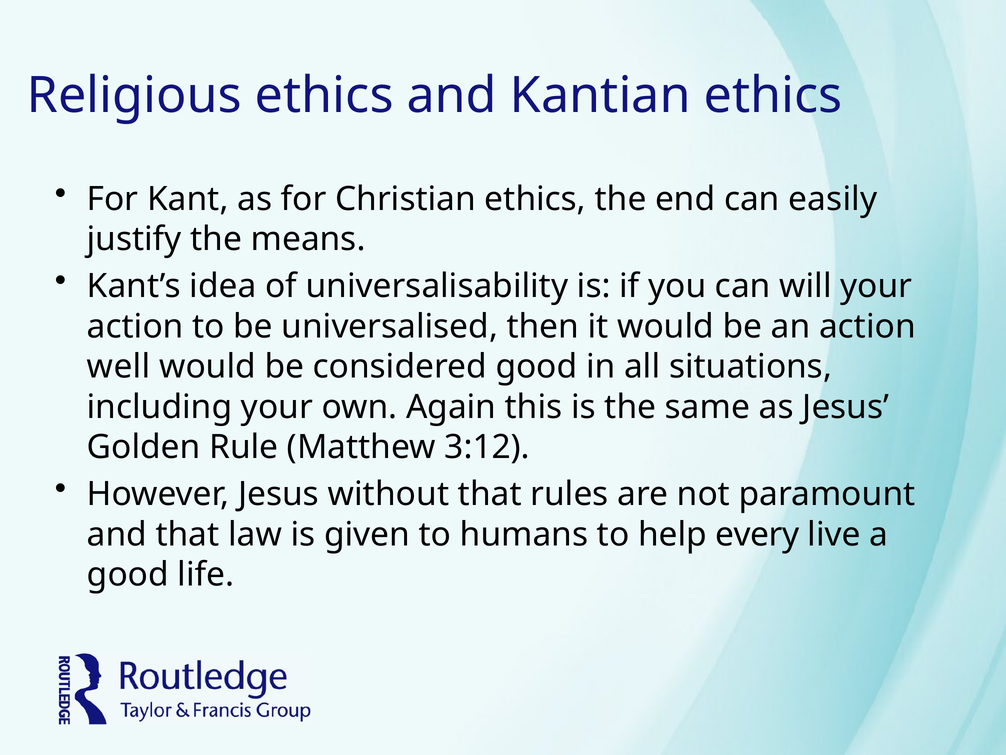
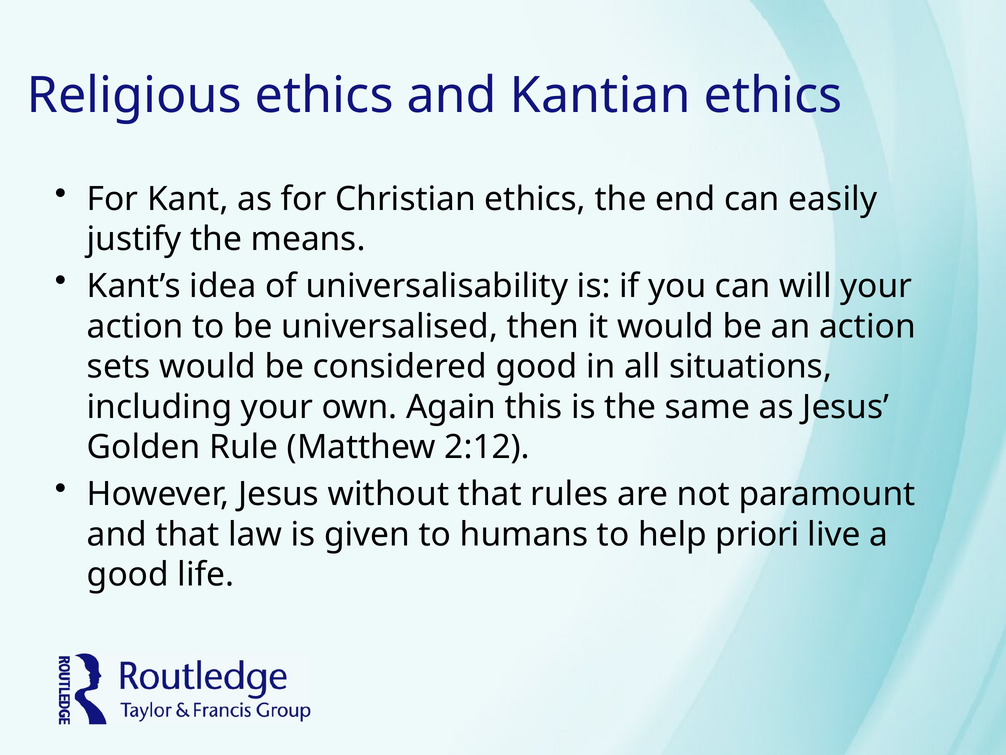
well: well -> sets (119, 366)
3:12: 3:12 -> 2:12 (487, 447)
every: every -> priori (757, 534)
